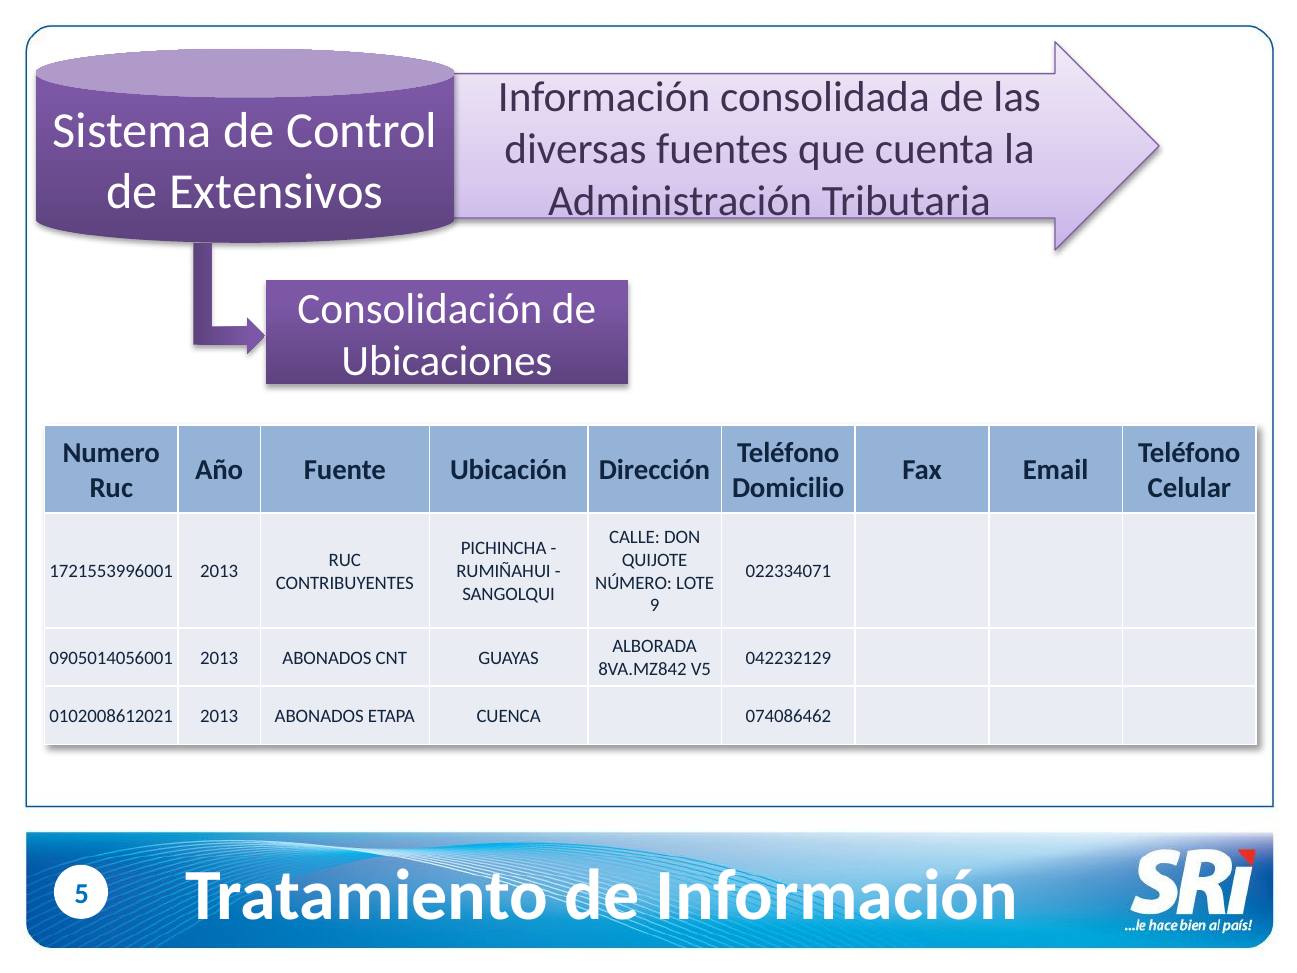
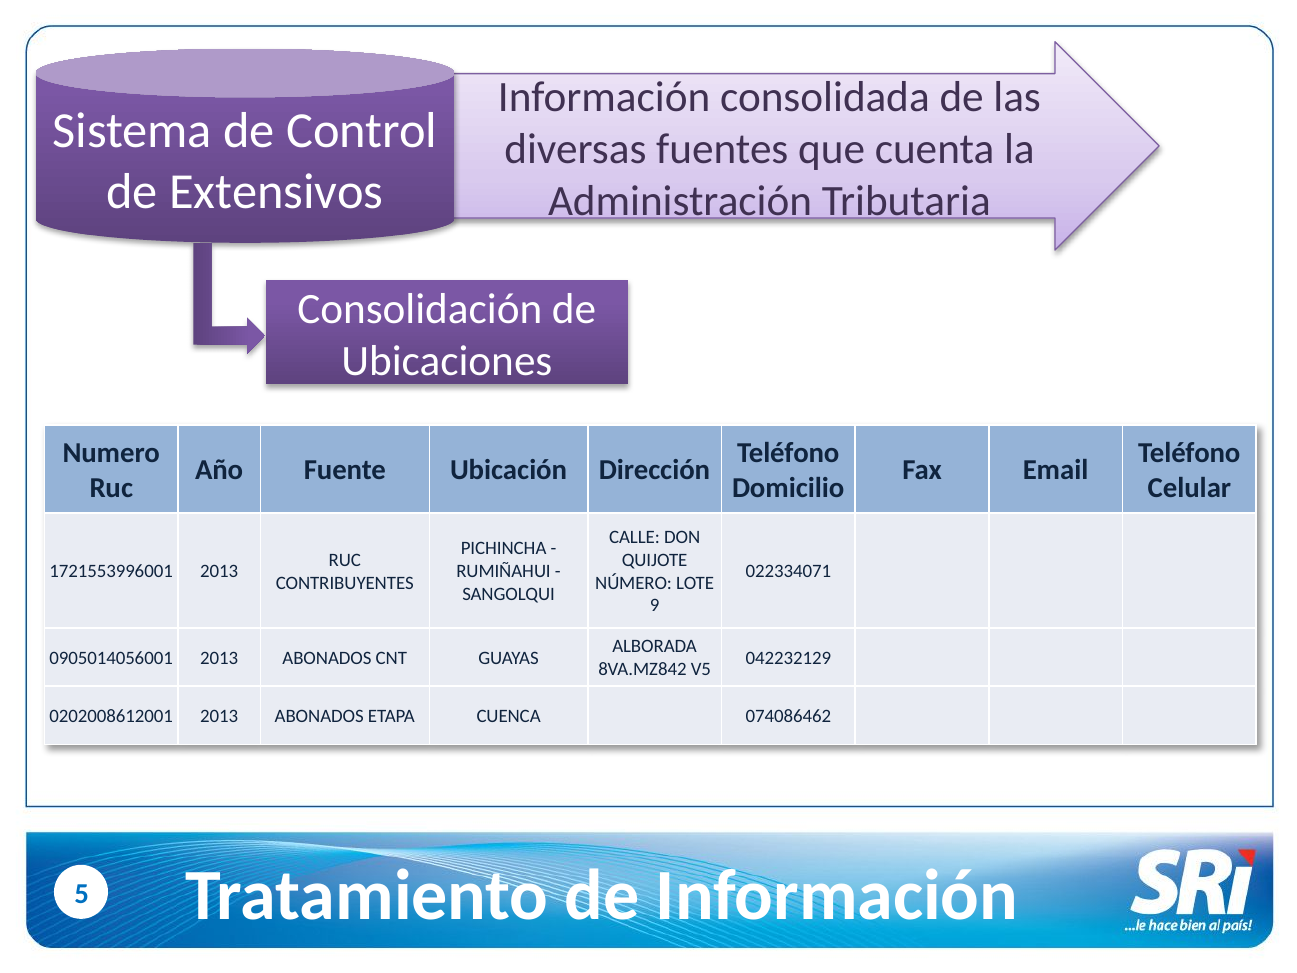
0102008612021: 0102008612021 -> 0202008612001 (111, 716)
